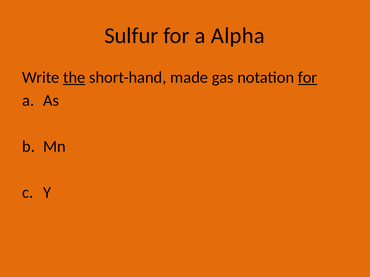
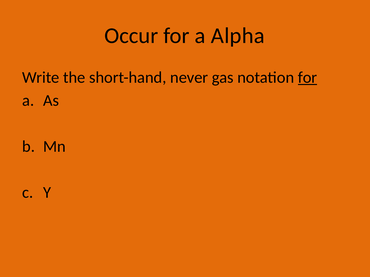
Sulfur: Sulfur -> Occur (131, 36)
the underline: present -> none (74, 78)
made: made -> never (189, 78)
